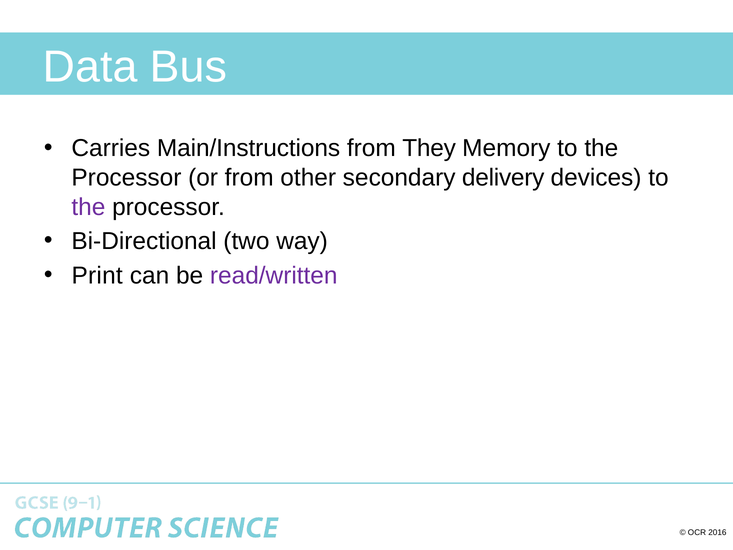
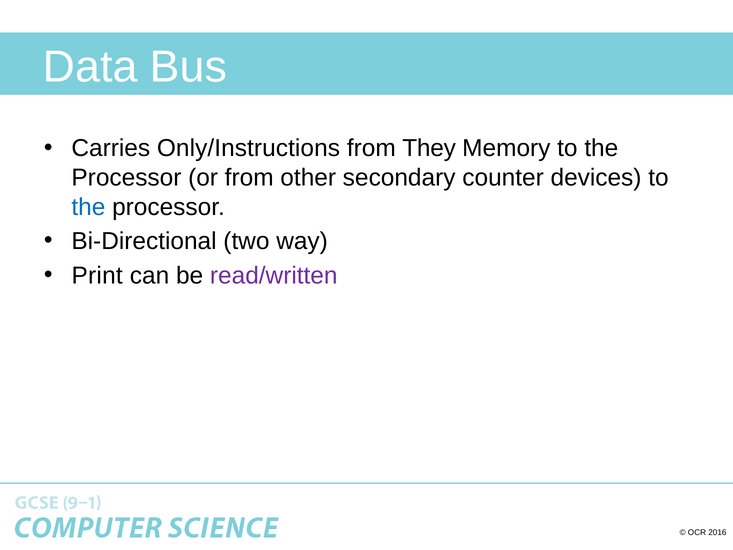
Main/Instructions: Main/Instructions -> Only/Instructions (248, 148)
delivery: delivery -> counter (503, 178)
the colour: purple -> blue (88, 207)
